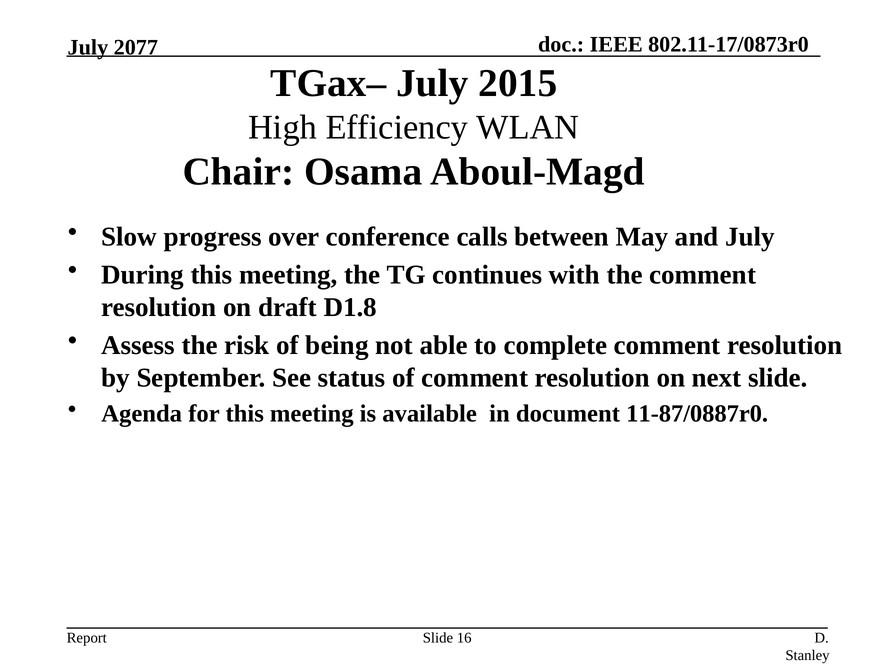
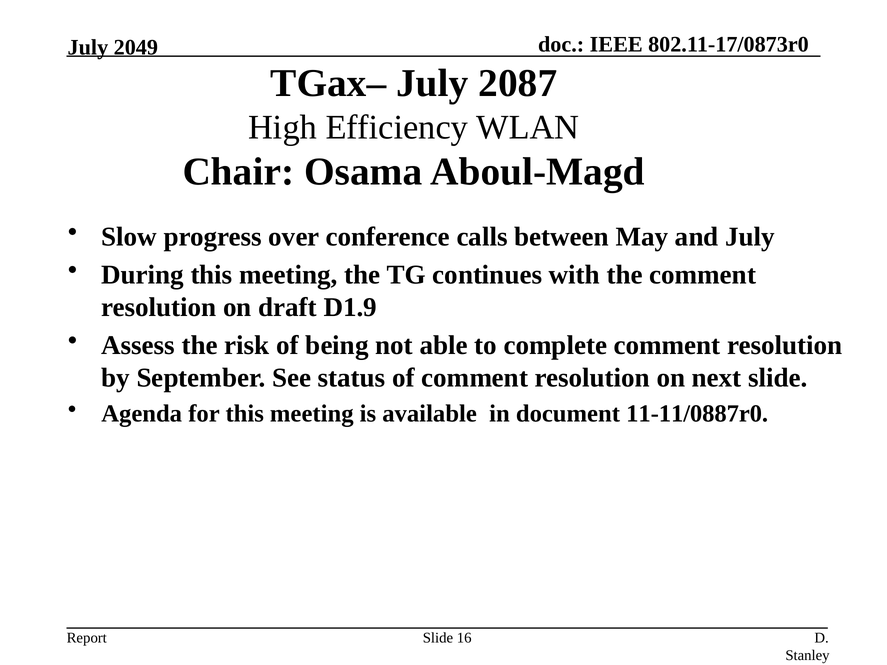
2077: 2077 -> 2049 (136, 47)
2015: 2015 -> 2087 (518, 83)
D1.8: D1.8 -> D1.9 (350, 307)
11-87/0887r0: 11-87/0887r0 -> 11-11/0887r0 (697, 414)
